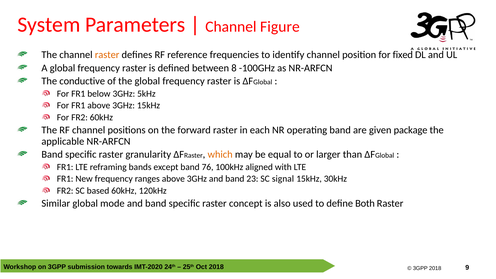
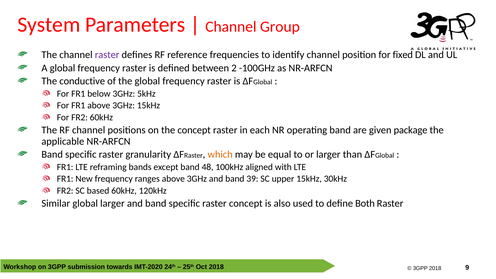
Figure: Figure -> Group (280, 27)
raster colour: orange -> purple (107, 55)
8: 8 -> 2 (234, 68)
the forward: forward -> concept (194, 130)
76: 76 -> 48 (208, 167)
23: 23 -> 39 (252, 179)
signal: signal -> upper (283, 179)
global mode: mode -> larger (112, 203)
